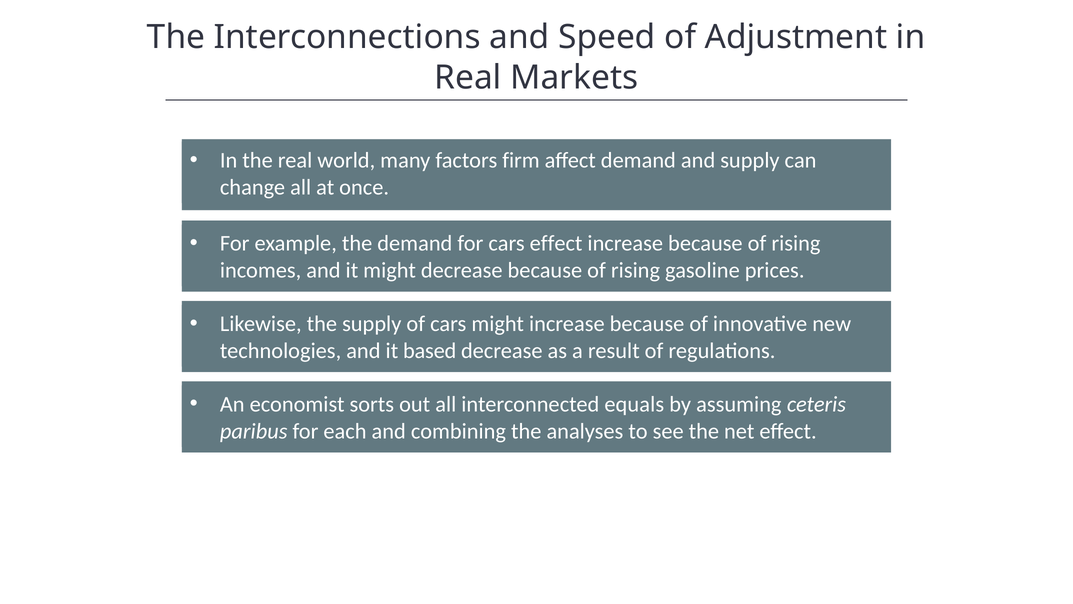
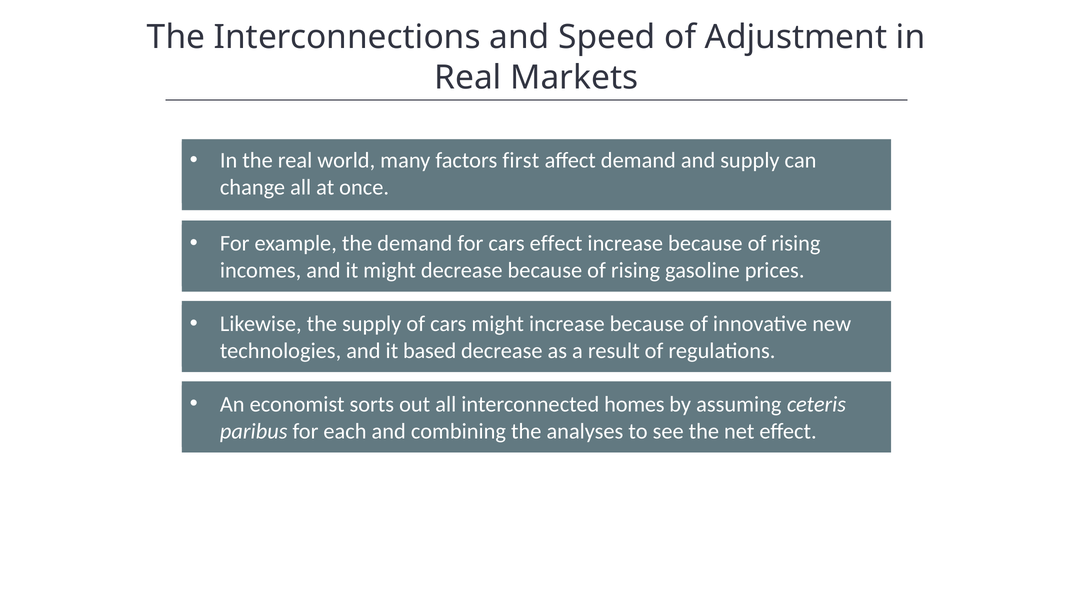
firm: firm -> first (521, 160)
equals: equals -> homes (634, 404)
